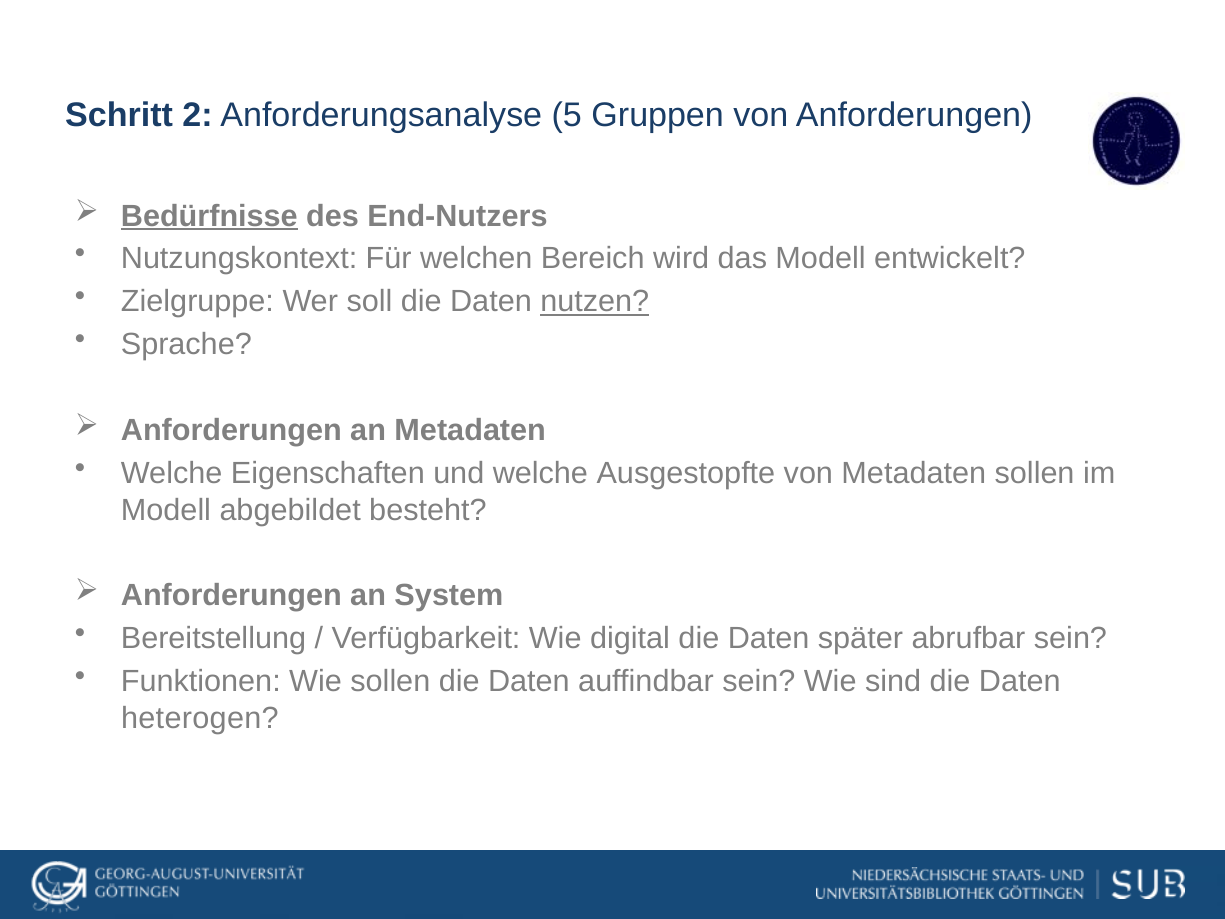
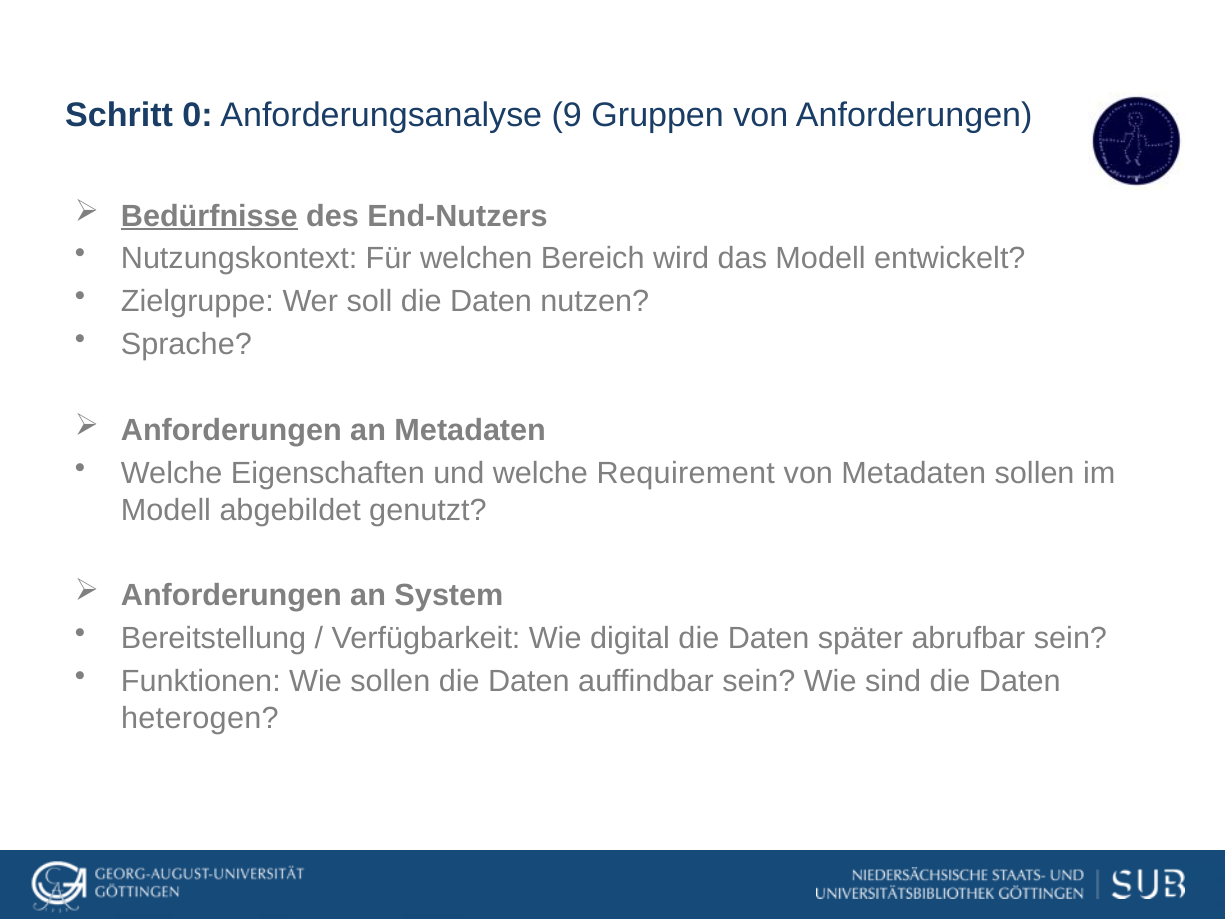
2: 2 -> 0 (198, 115)
5: 5 -> 9 (567, 115)
nutzen underline: present -> none (595, 302)
Ausgestopfte: Ausgestopfte -> Requirement (686, 473)
besteht: besteht -> genutzt (428, 510)
